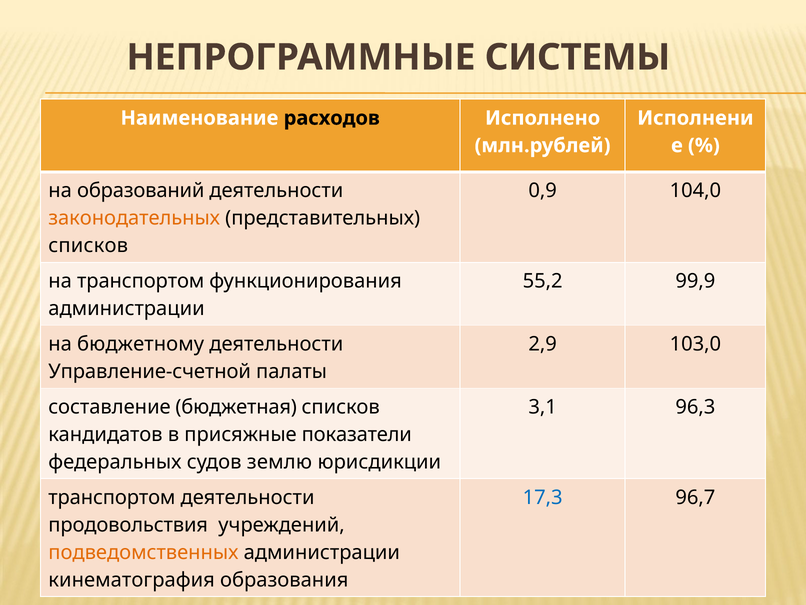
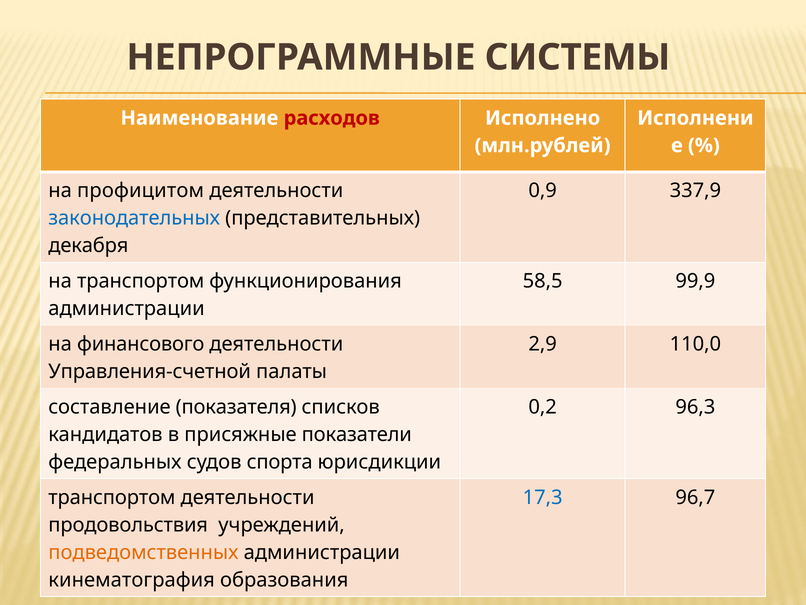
расходов colour: black -> red (332, 118)
образований: образований -> профицитом (141, 191)
104,0: 104,0 -> 337,9 (695, 191)
законодательных colour: orange -> blue (134, 218)
списков: списков -> декабря (88, 245)
55,2: 55,2 -> 58,5 (543, 281)
бюджетному: бюджетному -> финансового (141, 344)
103,0: 103,0 -> 110,0 (695, 344)
Управление-счетной: Управление-счетной -> Управления-счетной (150, 371)
бюджетная: бюджетная -> показателя (236, 407)
3,1: 3,1 -> 0,2 (543, 407)
землю: землю -> спорта (280, 462)
